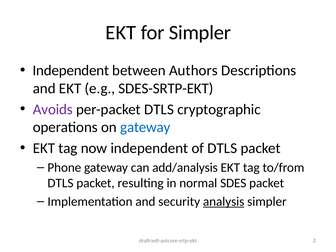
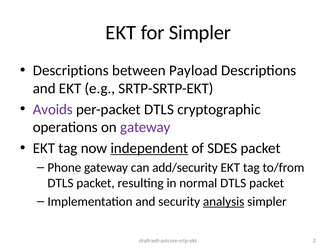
Independent: Independent -> Descriptions (71, 70)
Authors: Authors -> Payload (193, 70)
SDES-SRTP-EKT: SDES-SRTP-EKT -> SRTP-SRTP-EKT (166, 88)
gateway colour: blue -> purple (145, 127)
independent underline: none -> present (149, 148)
of DTLS: DTLS -> SDES (222, 148)
add/analysis: add/analysis -> add/security (185, 167)
normal SDES: SDES -> DTLS (233, 183)
